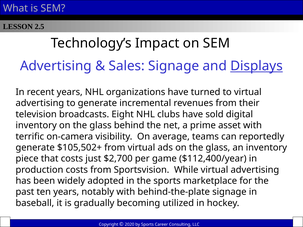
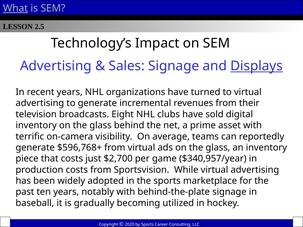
What underline: none -> present (15, 8)
$105,502+: $105,502+ -> $596,768+ (80, 148)
$112,400/year: $112,400/year -> $340,957/year (213, 159)
